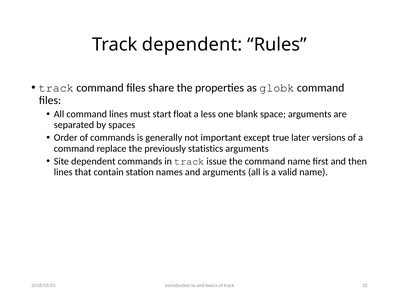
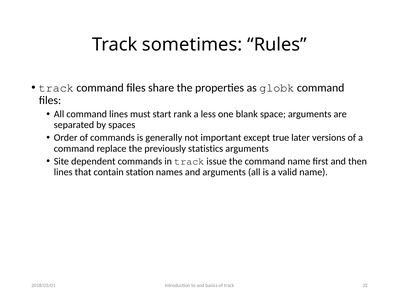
Track dependent: dependent -> sometimes (192, 45)
float: float -> rank (183, 114)
